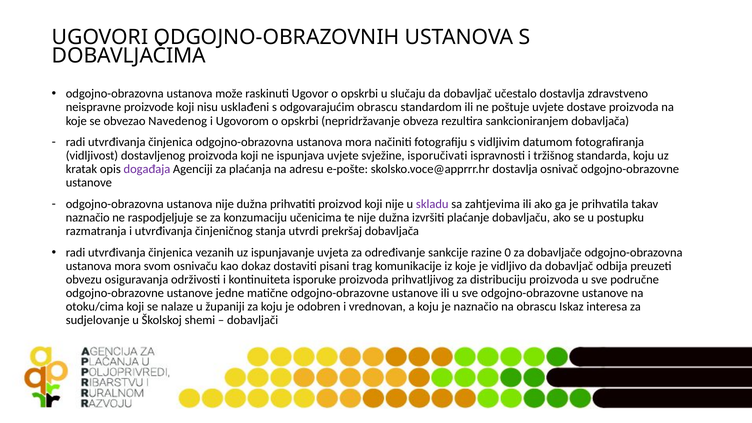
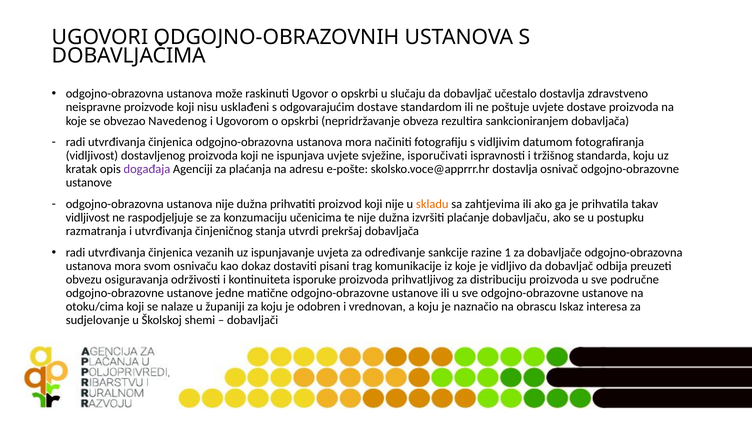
odgovarajućim obrascu: obrascu -> dostave (377, 107)
skladu colour: purple -> orange (432, 204)
naznačio: naznačio -> vidljivost (88, 218)
0: 0 -> 1 (508, 253)
